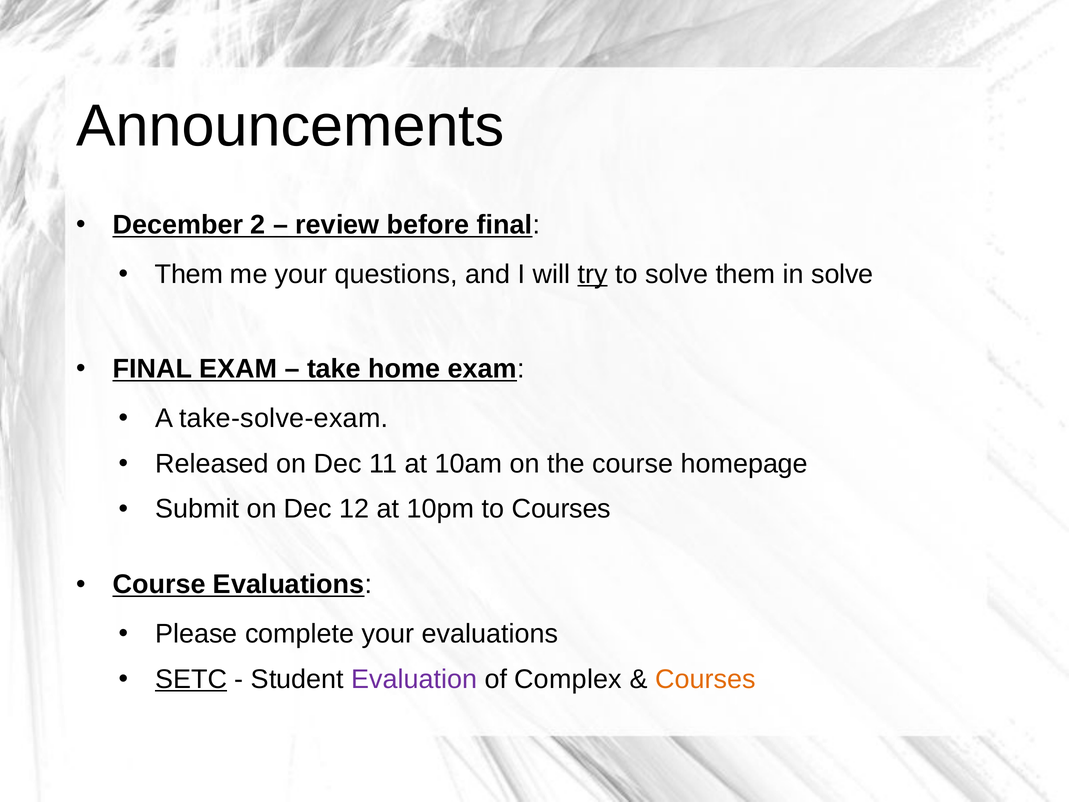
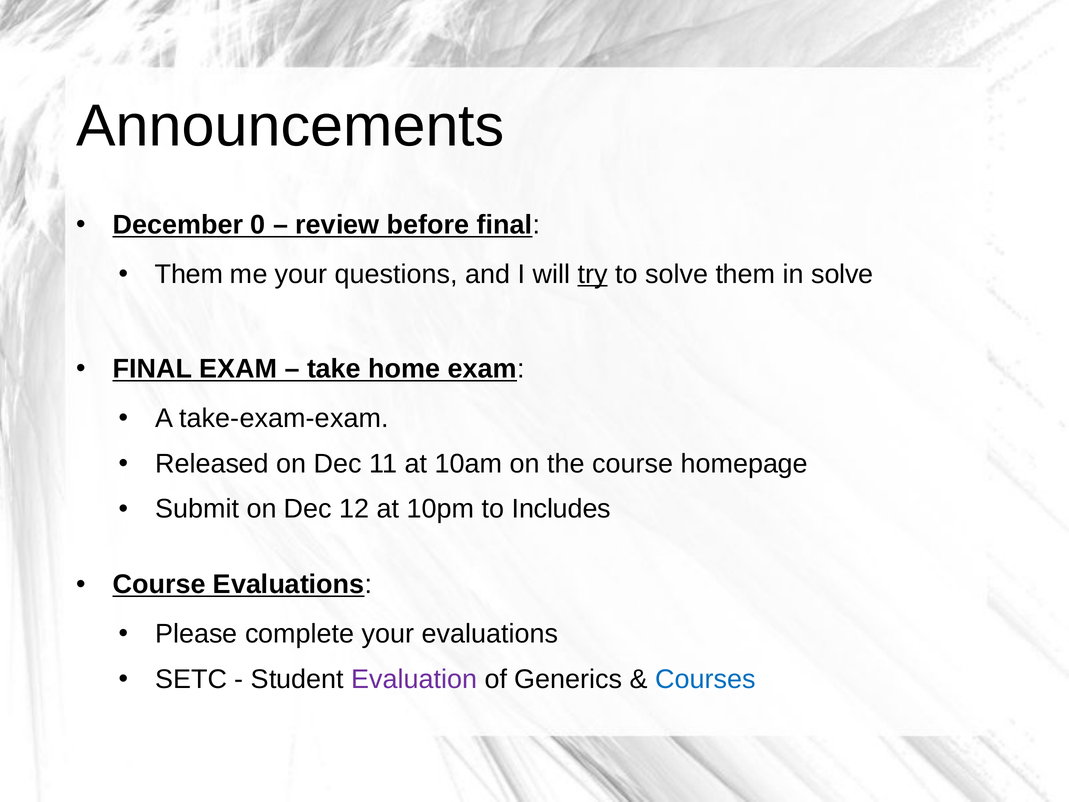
2: 2 -> 0 (258, 225)
take-solve-exam: take-solve-exam -> take-exam-exam (284, 418)
to Courses: Courses -> Includes (561, 509)
SETC underline: present -> none (191, 679)
Complex: Complex -> Generics (568, 679)
Courses colour: orange -> blue (705, 679)
